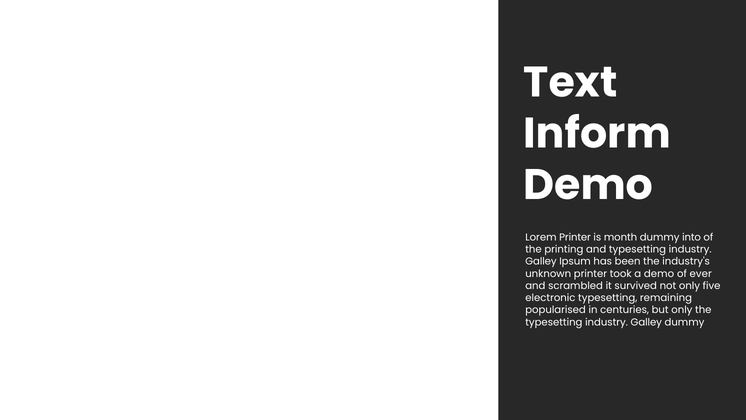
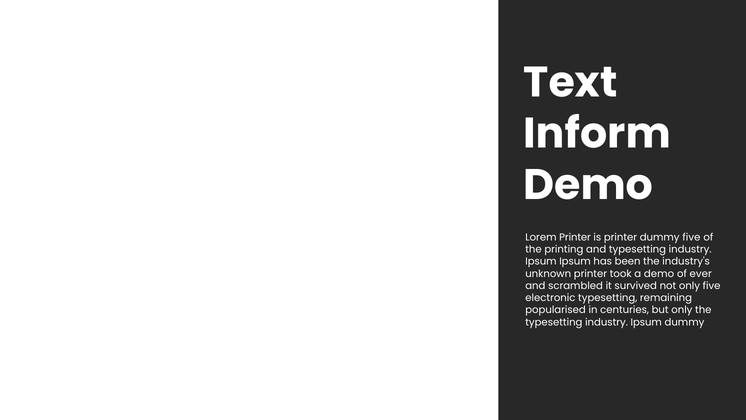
is month: month -> printer (620, 237)
dummy into: into -> five (691, 237)
Galley: Galley -> Ipsum (541, 261)
Galley: Galley -> Ipsum (646, 322)
